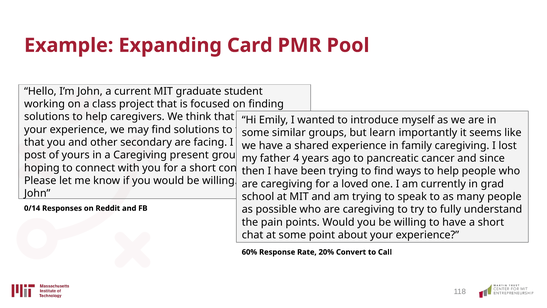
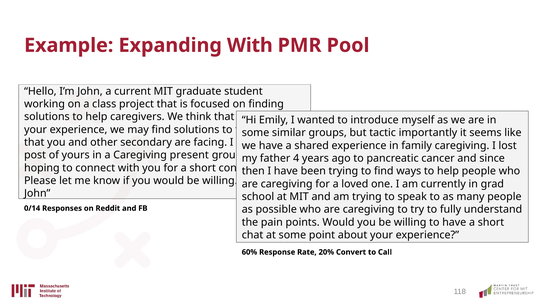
Expanding Card: Card -> With (250, 45)
learn: learn -> tactic (383, 133)
